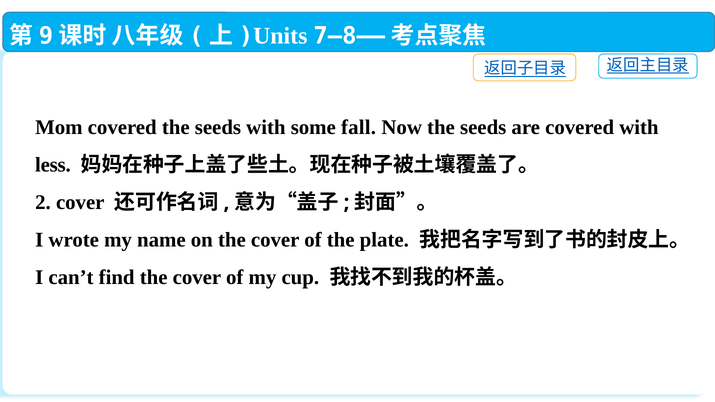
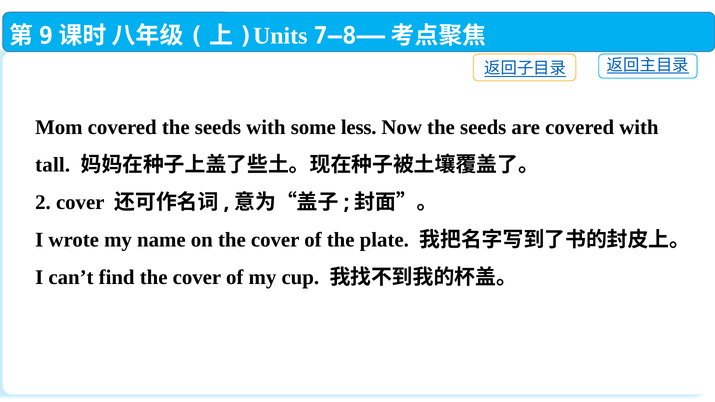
fall: fall -> less (359, 127)
less: less -> tall (53, 165)
